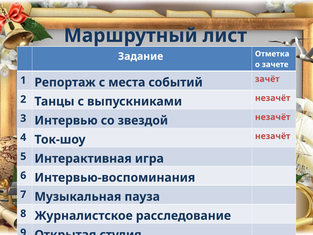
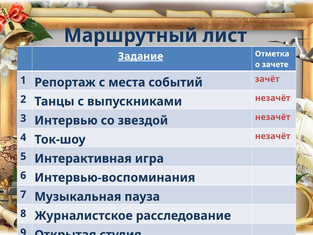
Задание underline: none -> present (141, 56)
